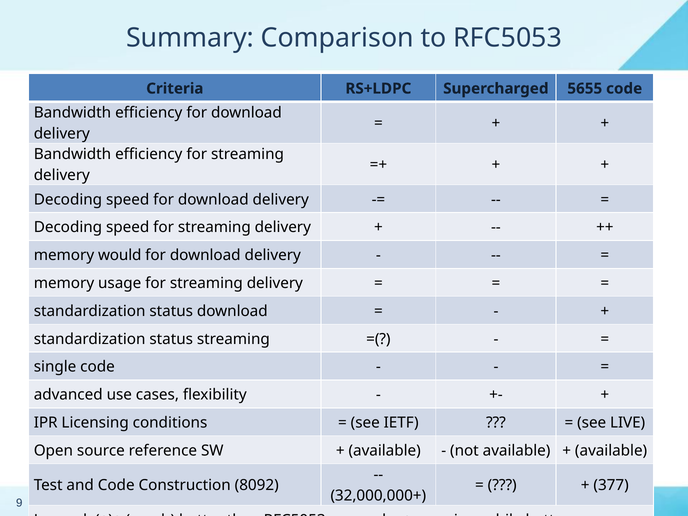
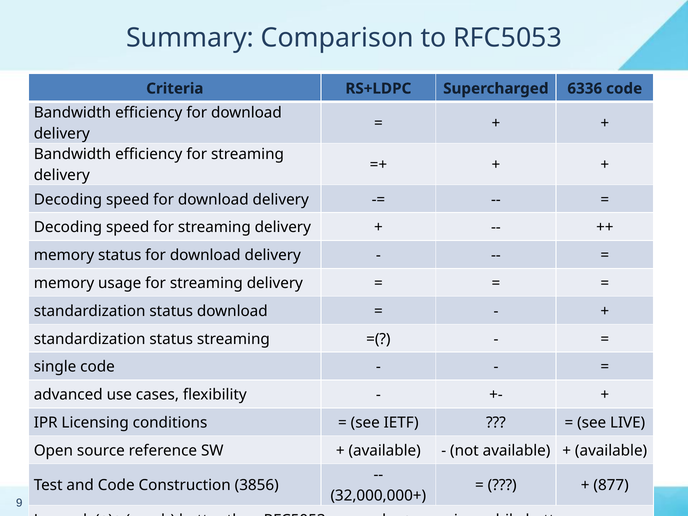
5655: 5655 -> 6336 (585, 89)
memory would: would -> status (120, 255)
8092: 8092 -> 3856 (257, 485)
377: 377 -> 877 (611, 485)
